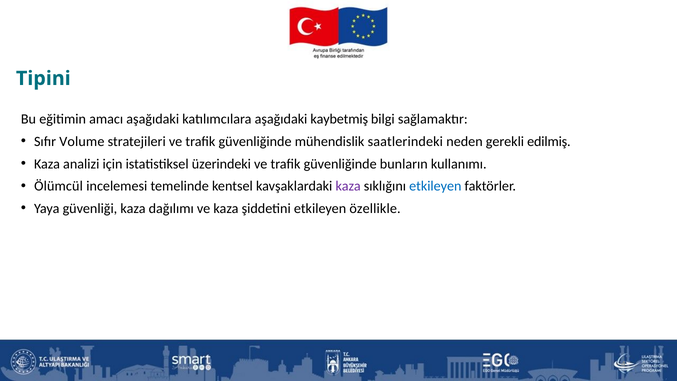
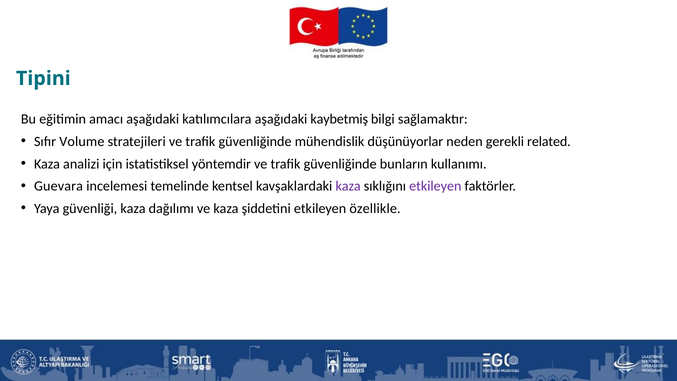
saatlerindeki: saatlerindeki -> düşünüyorlar (405, 142)
edilmiş: edilmiş -> related (549, 142)
üzerindeki: üzerindeki -> yöntemdir (221, 164)
Ölümcül: Ölümcül -> Guevara (59, 186)
etkileyen colour: blue -> purple (435, 186)
